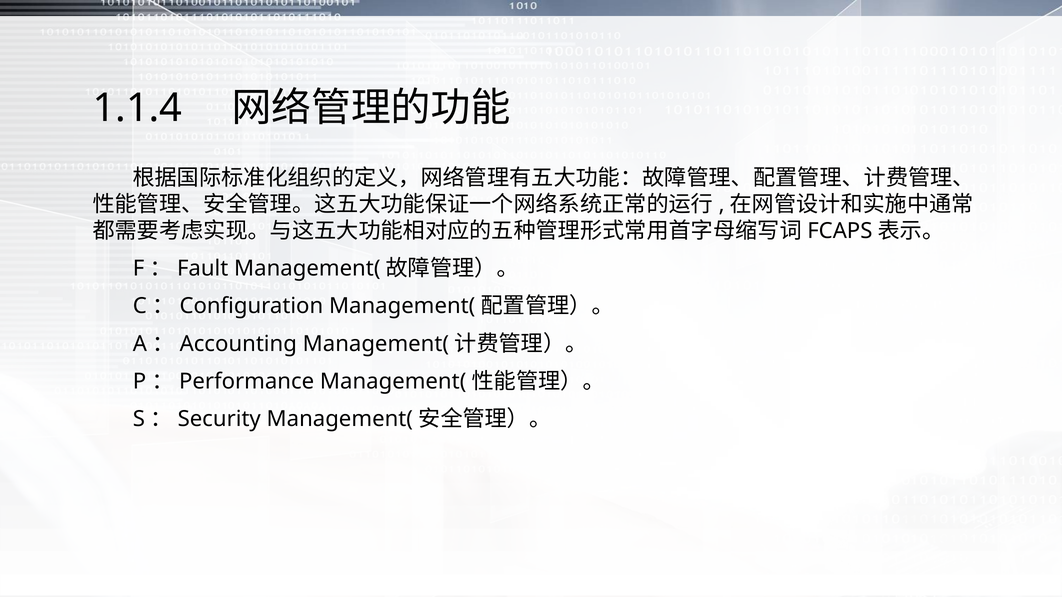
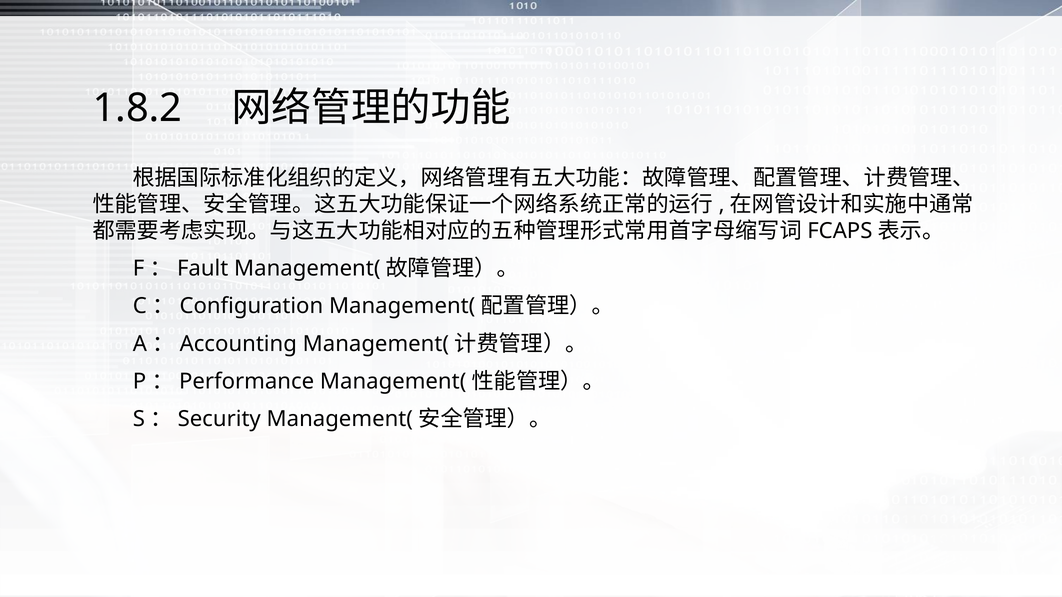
1.1.4: 1.1.4 -> 1.8.2 (137, 108)
